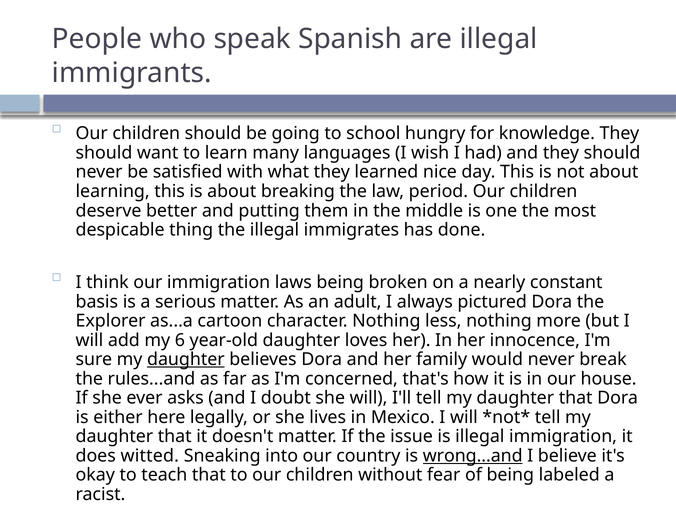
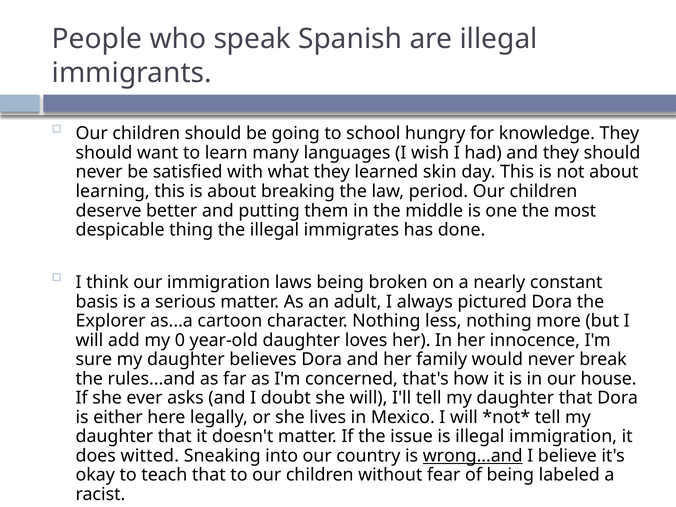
nice: nice -> skin (440, 172)
6: 6 -> 0 (180, 340)
daughter underline: present -> none (186, 359)
